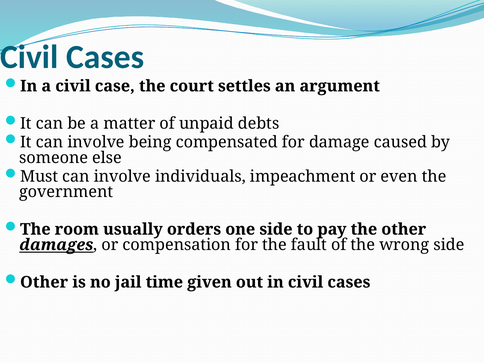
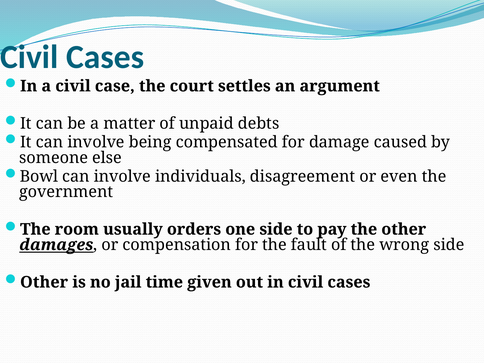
Must: Must -> Bowl (39, 176)
impeachment: impeachment -> disagreement (303, 176)
